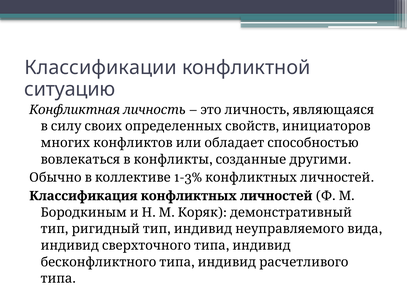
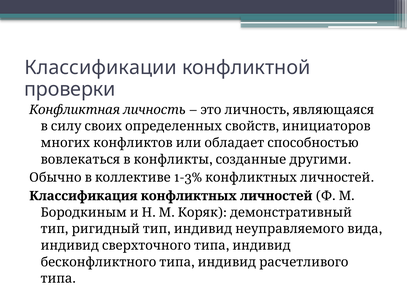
ситуацию: ситуацию -> проверки (70, 89)
